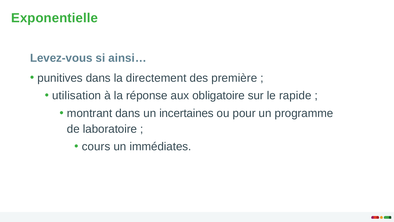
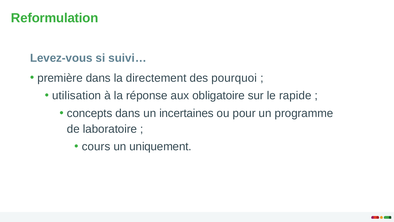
Exponentielle: Exponentielle -> Reformulation (55, 18)
ainsi…: ainsi… -> suivi… (127, 58)
punitives: punitives -> première (60, 78)
première: première -> pourquoi (234, 78)
montrant: montrant -> concepts (90, 113)
immédiates: immédiates -> uniquement (160, 146)
